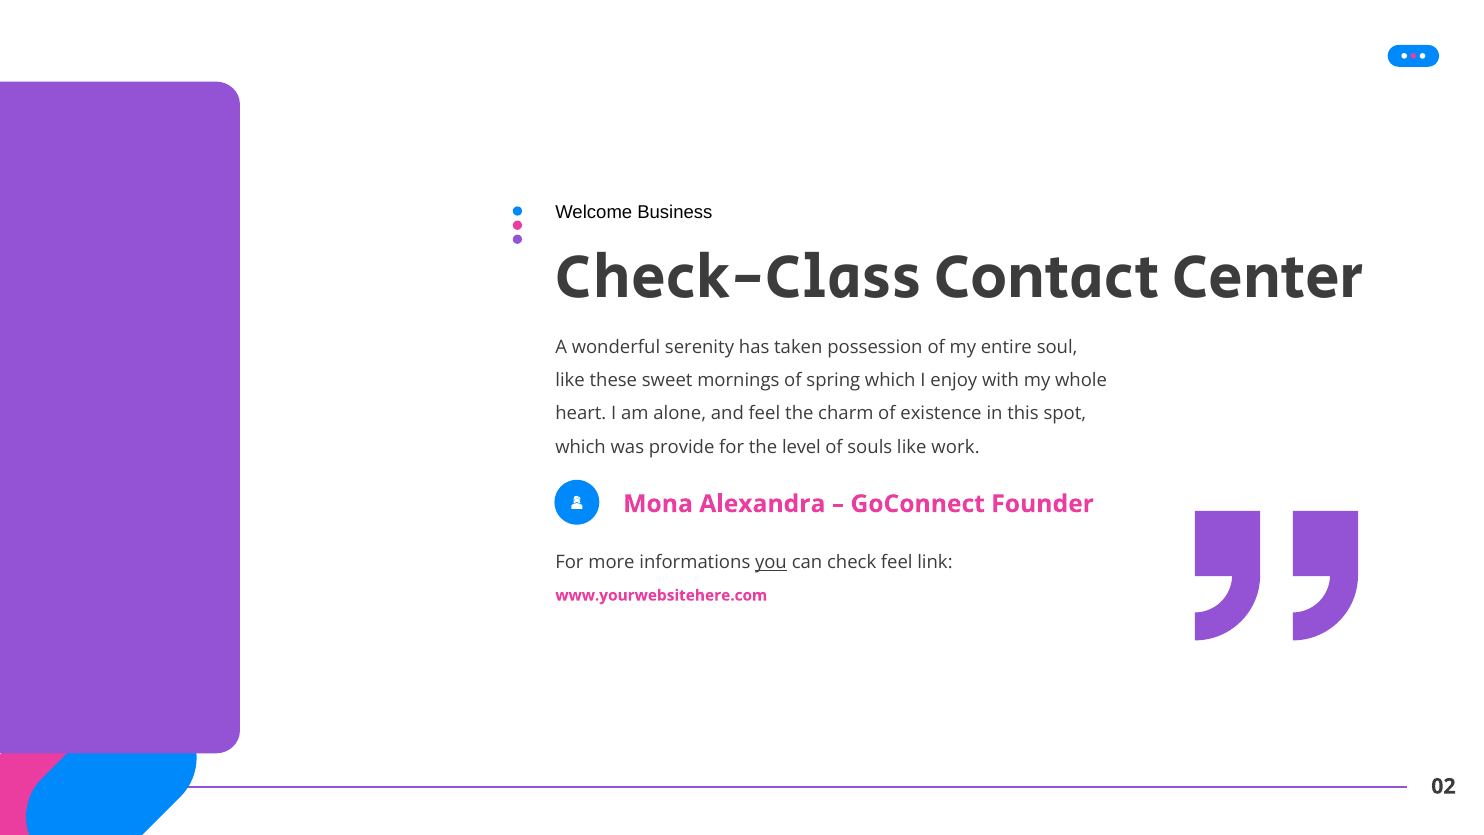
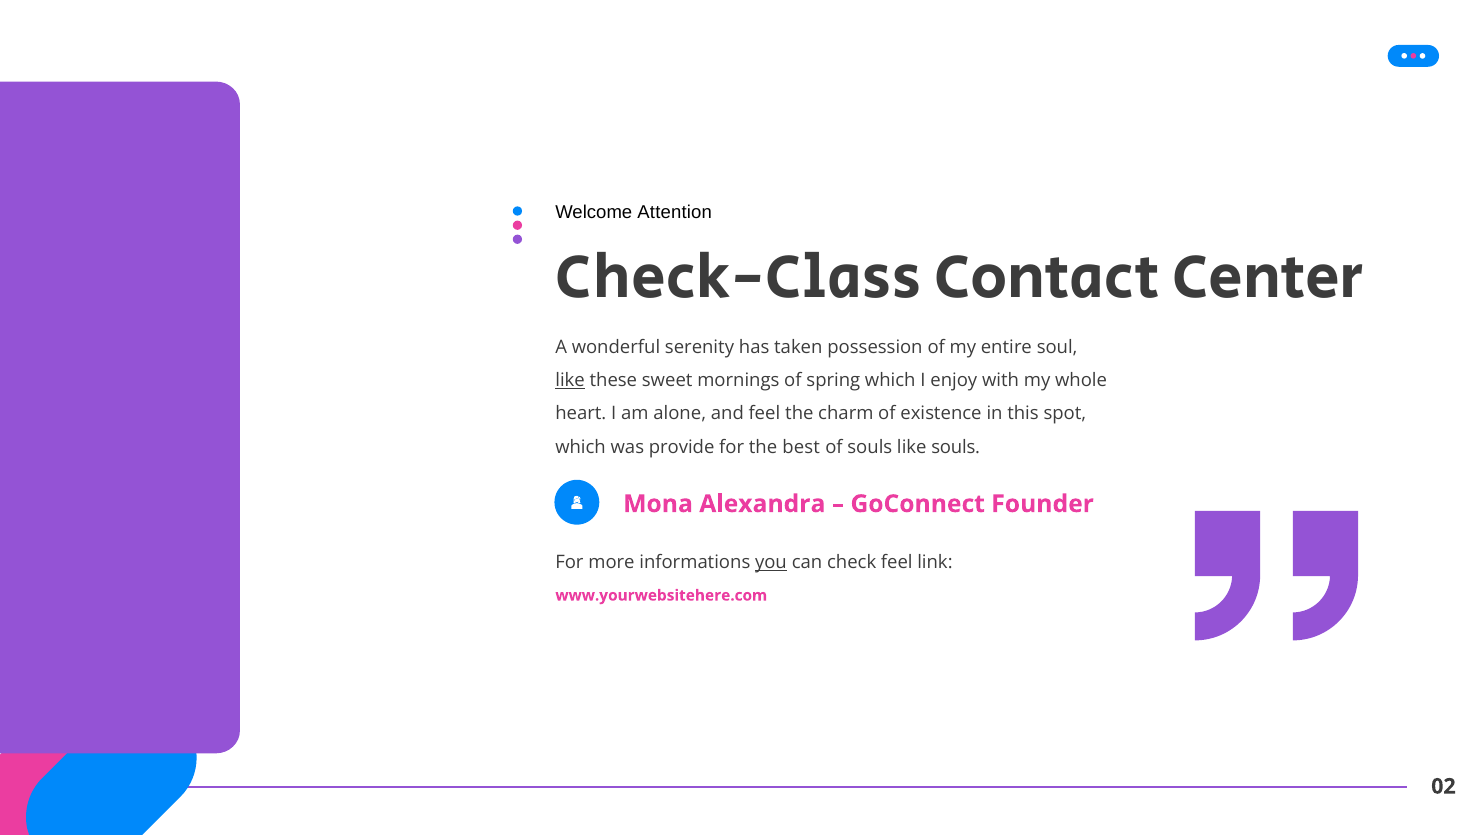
Business: Business -> Attention (675, 213)
like underline: none -> present (570, 380)
level: level -> best (801, 447)
like work: work -> souls (956, 447)
